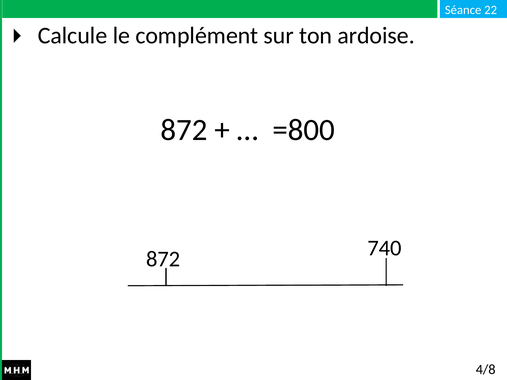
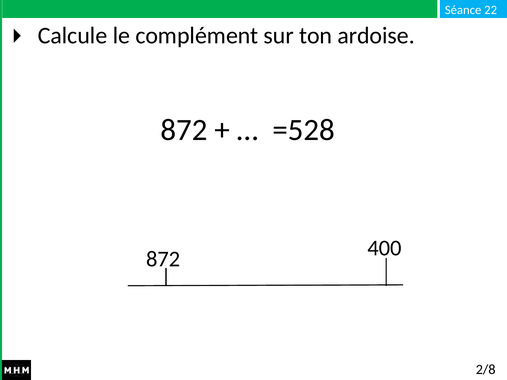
=800: =800 -> =528 (304, 130)
740: 740 -> 400 (384, 248)
4/8: 4/8 -> 2/8 (486, 370)
